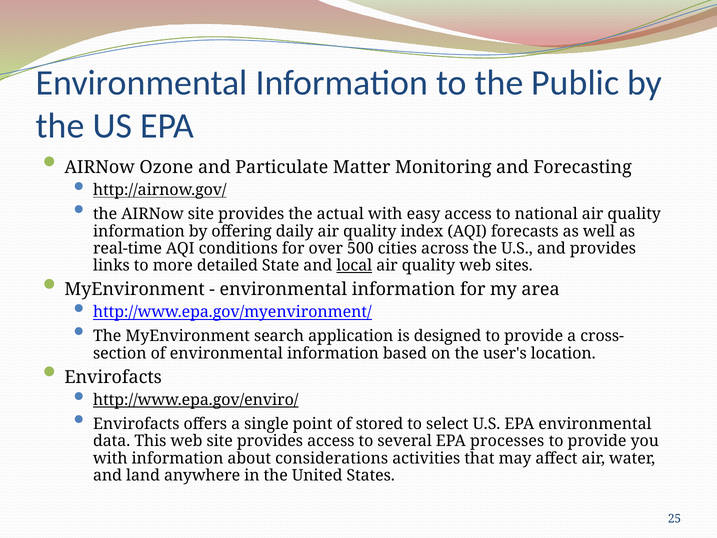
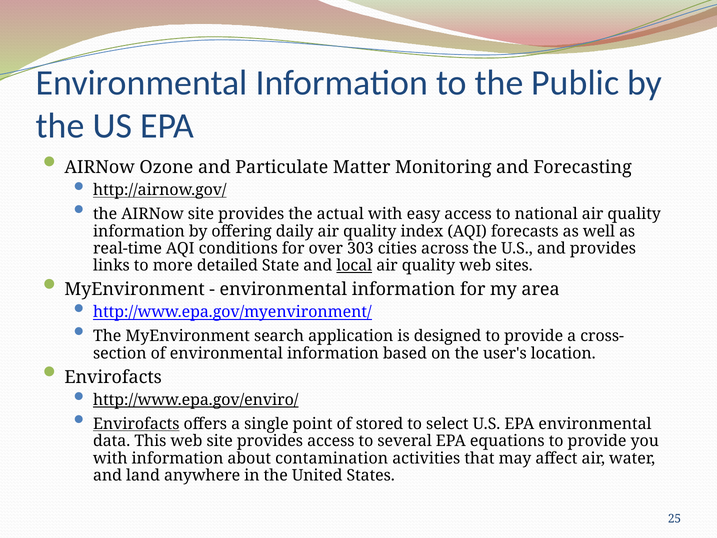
500: 500 -> 303 (360, 248)
Envirofacts underline: none -> present (136, 424)
processes: processes -> equations (507, 441)
considerations: considerations -> contamination (332, 458)
